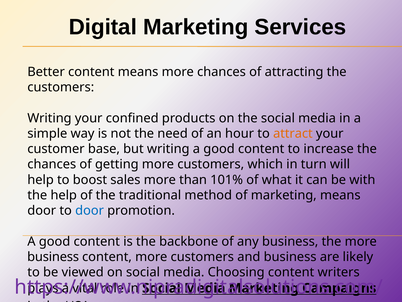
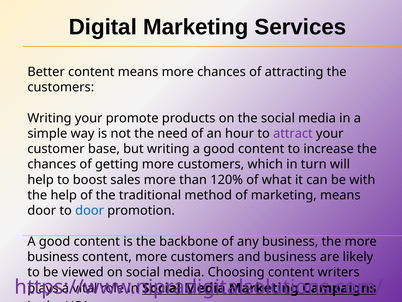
confined: confined -> promote (132, 118)
attract colour: orange -> purple (293, 133)
101%: 101% -> 120% (227, 180)
